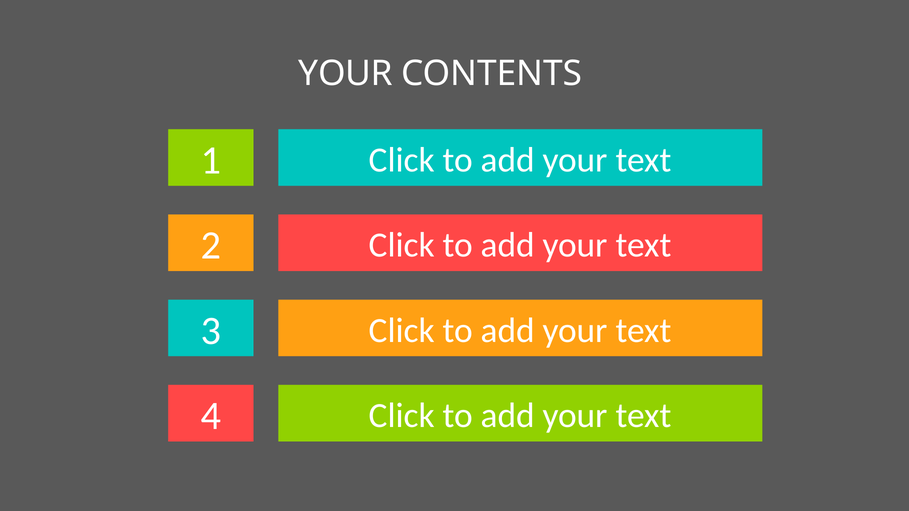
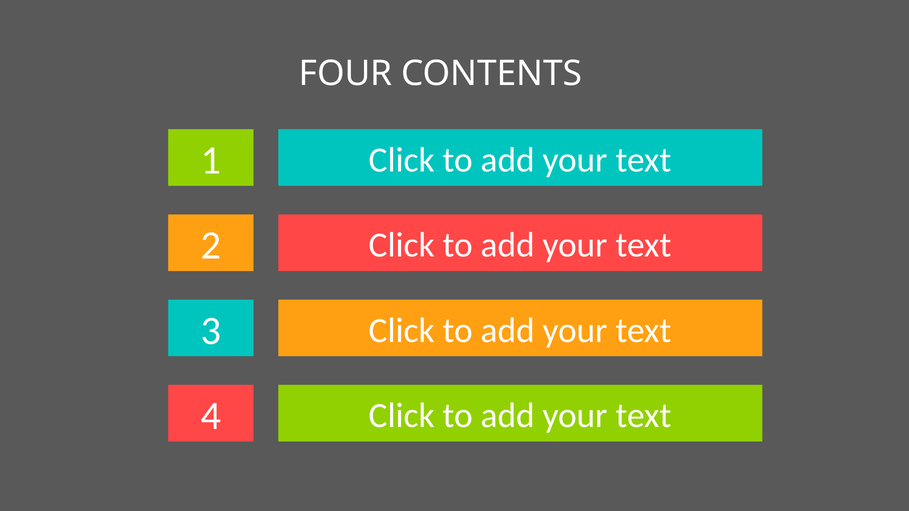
YOUR: YOUR -> FOUR (346, 74)
